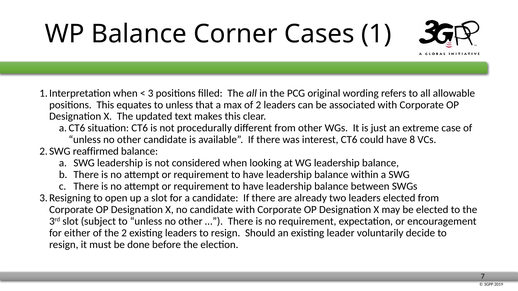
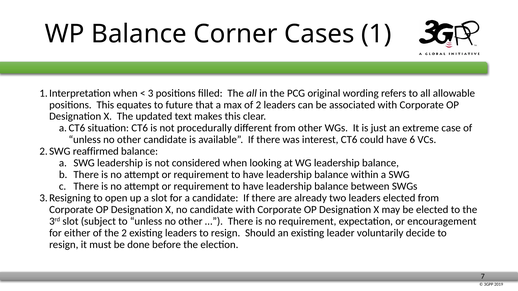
equates to unless: unless -> future (179, 105)
8: 8 -> 6 (412, 140)
